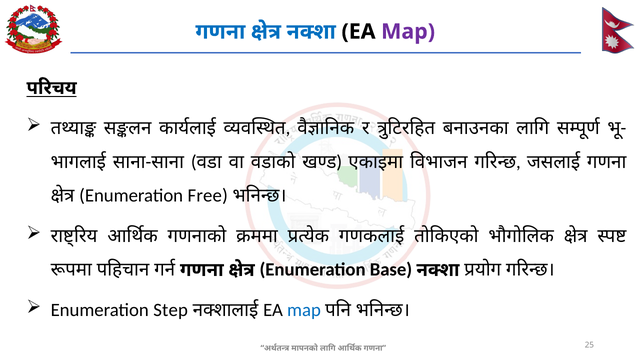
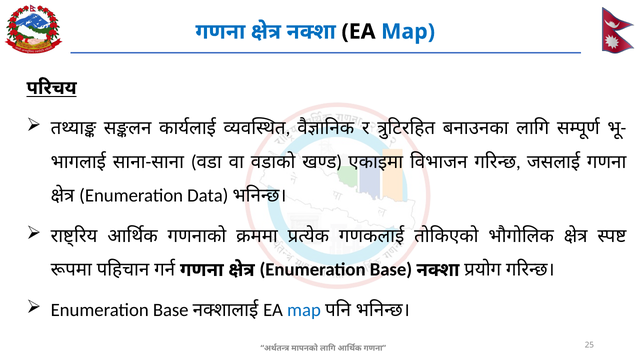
Map colour: purple -> blue (408, 32)
Free: Free -> Data (208, 195)
Step: Step -> Base (171, 310)
